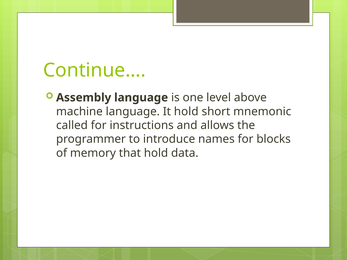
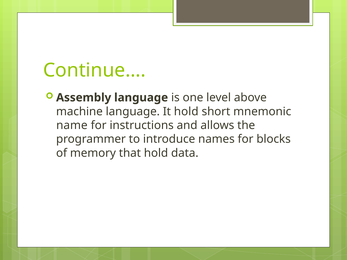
called: called -> name (72, 125)
